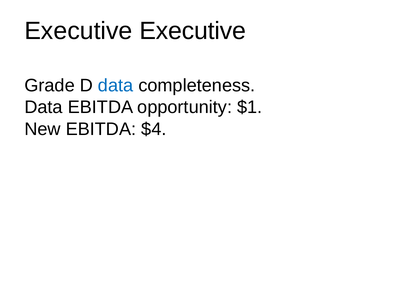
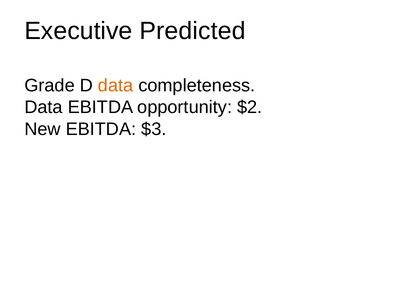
Executive Executive: Executive -> Predicted (193, 31)
data colour: blue -> orange (116, 86)
$1: $1 -> $2 (250, 107)
$4: $4 -> $3 (154, 129)
